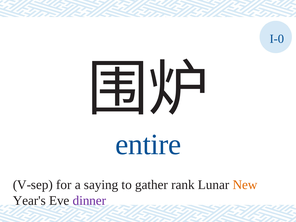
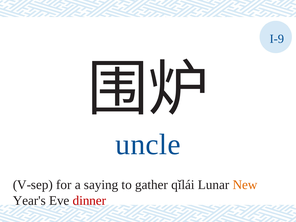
I-0: I-0 -> I-9 (277, 39)
entire: entire -> uncle (148, 144)
rank: rank -> qǐlái (183, 185)
dinner colour: purple -> red (89, 201)
